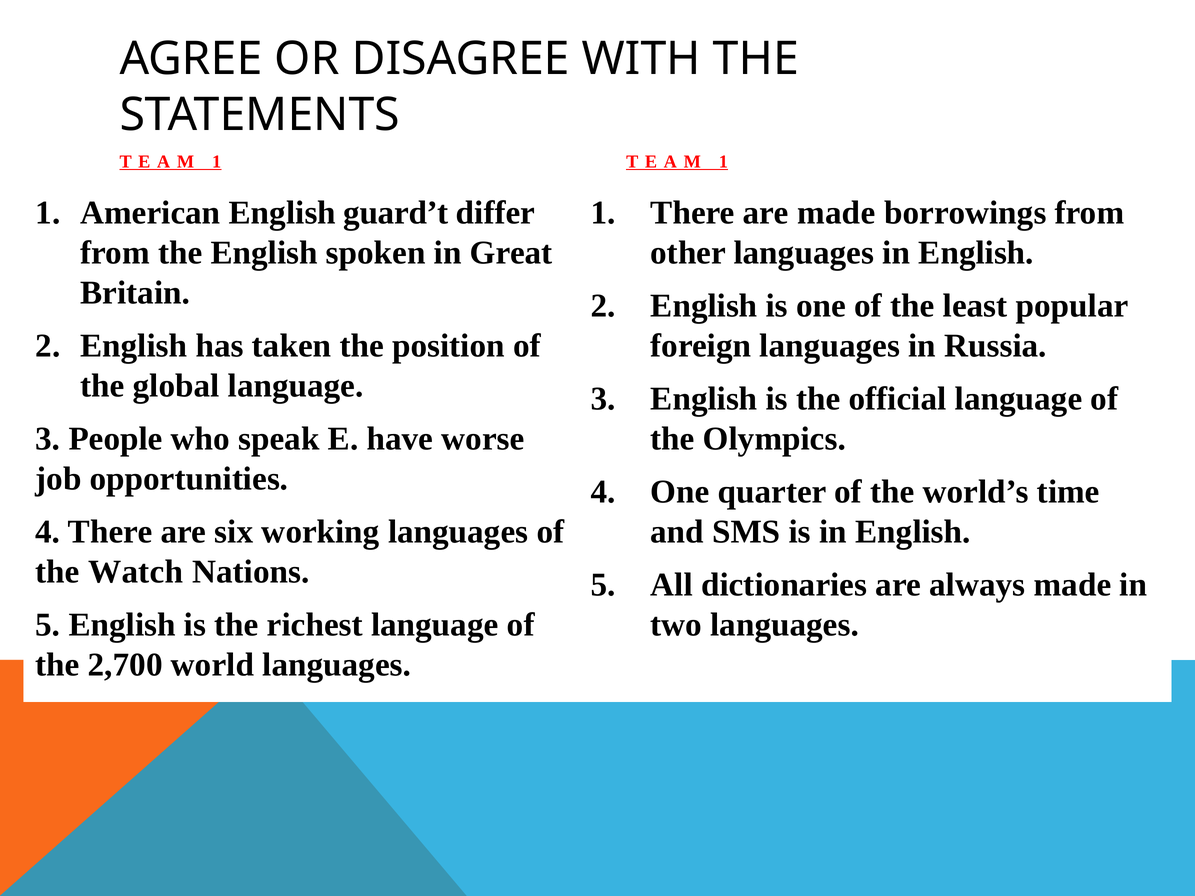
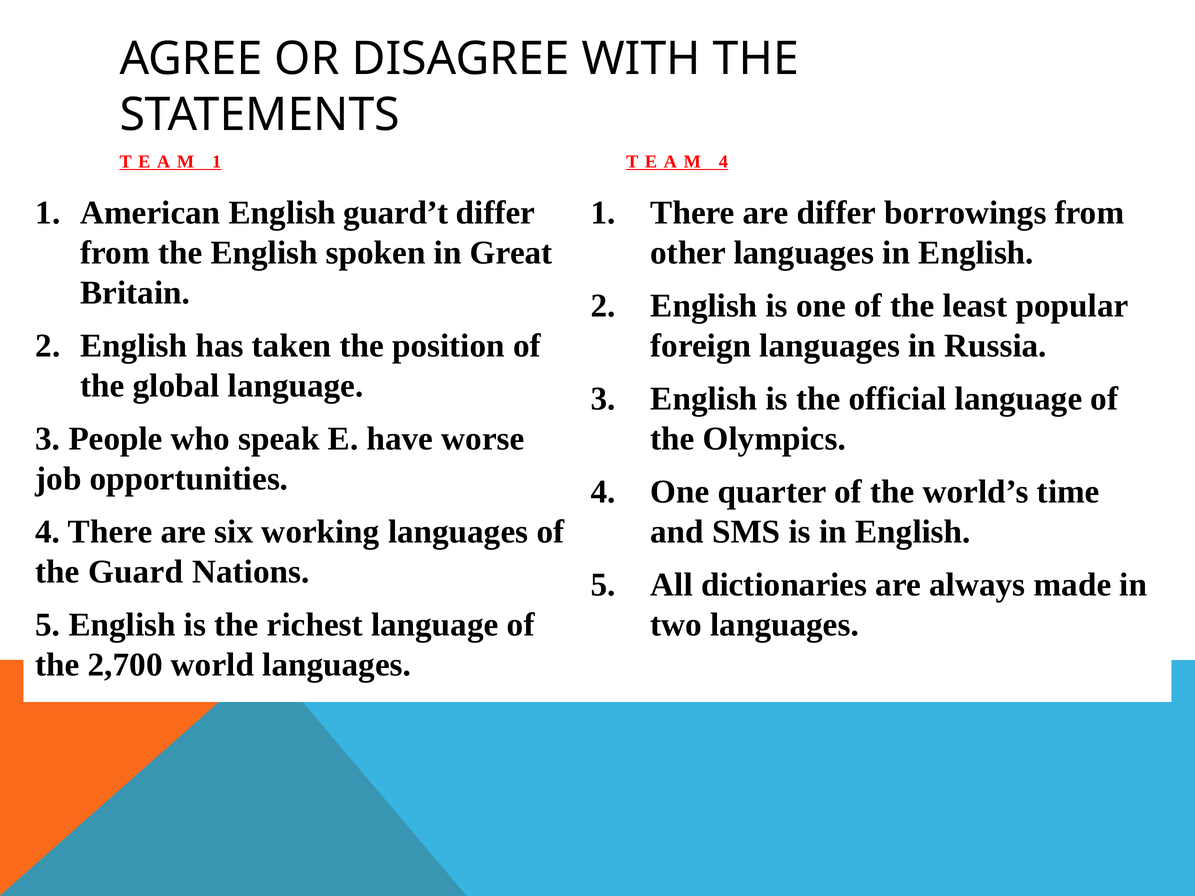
1: 1 -> 4 (723, 162)
are made: made -> differ (836, 213)
Watch: Watch -> Guard (136, 572)
